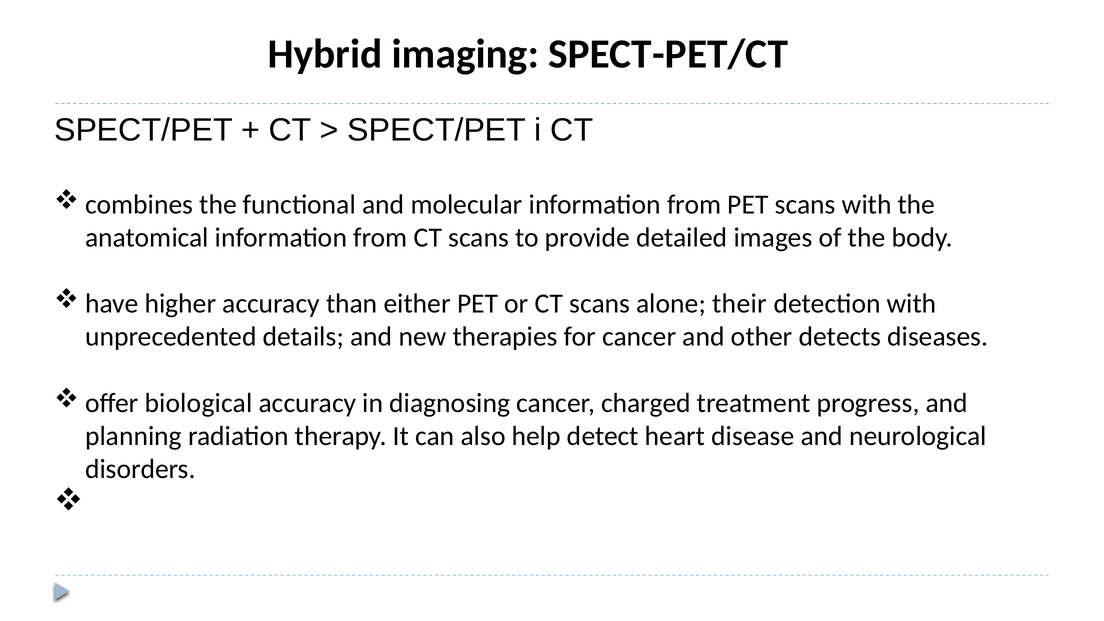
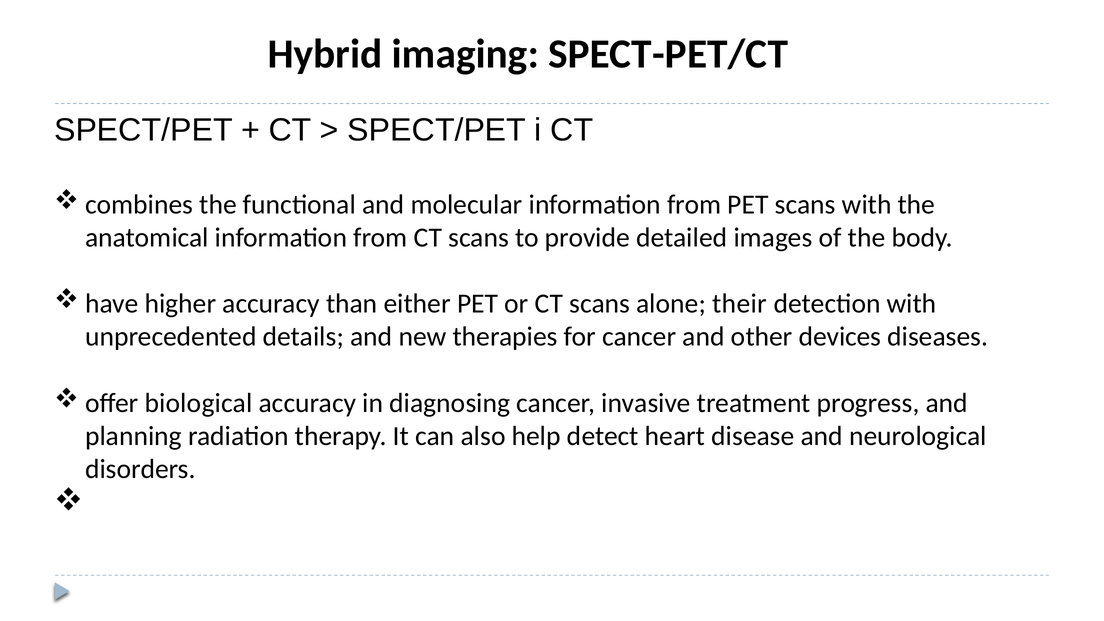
detects: detects -> devices (840, 337)
charged: charged -> invasive (646, 403)
